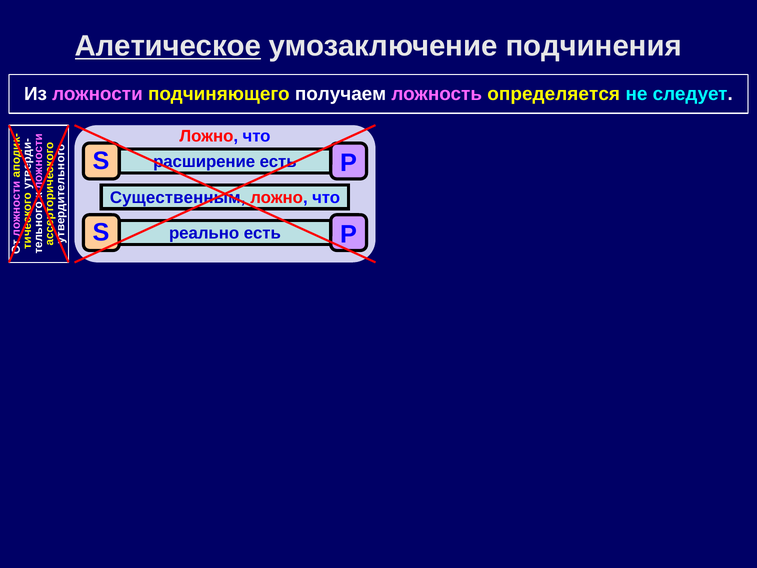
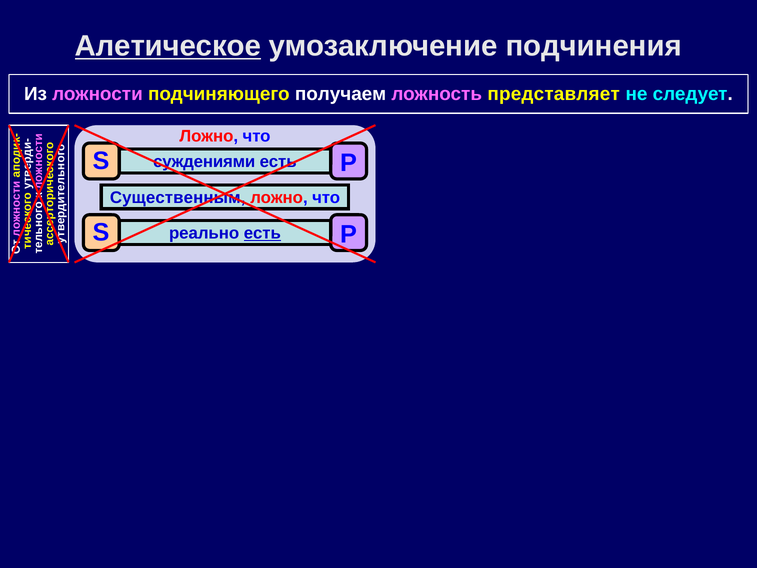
определяется: определяется -> представляет (554, 94)
расширение: расширение -> суждениями (204, 162)
есть underline: none -> present (262, 233)
